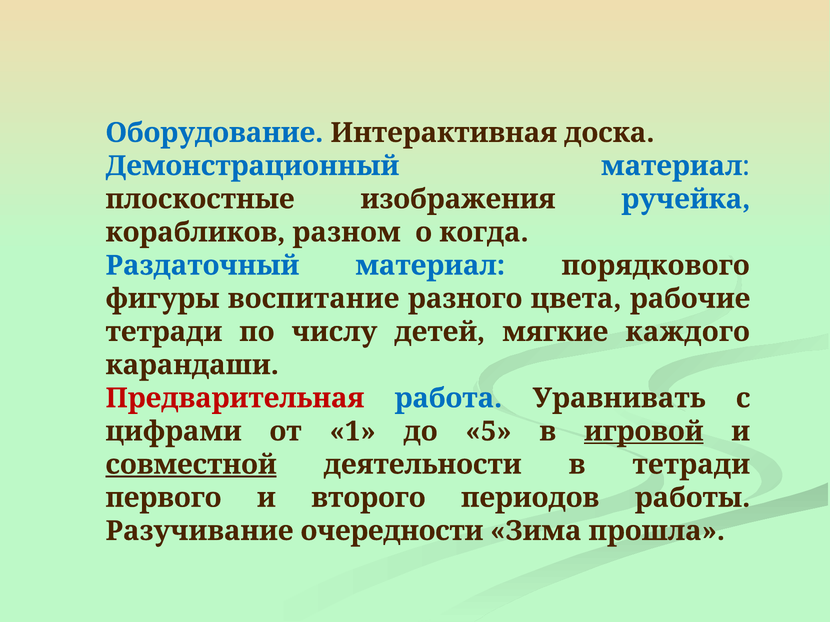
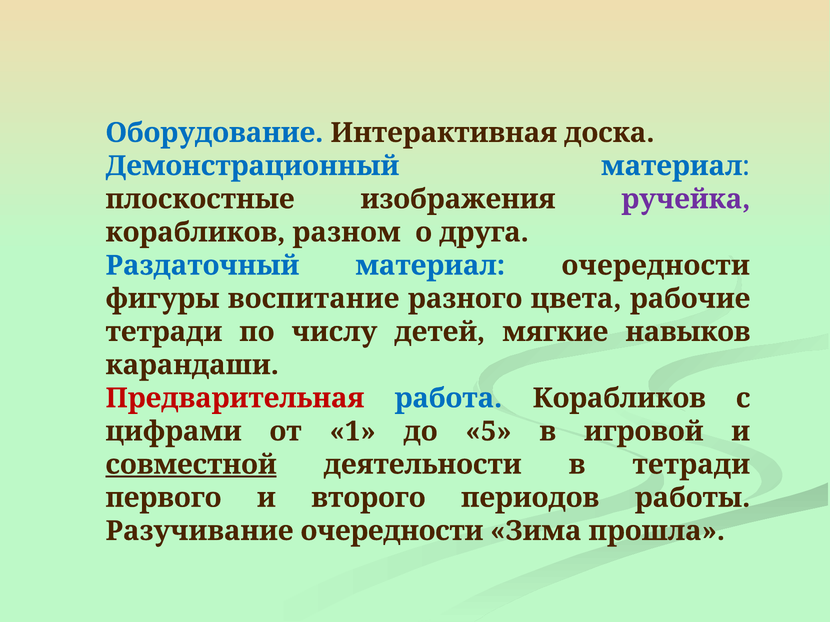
ручейка colour: blue -> purple (686, 199)
когда: когда -> друга (484, 233)
материал порядкового: порядкового -> очередности (656, 266)
каждого: каждого -> навыков (688, 332)
работа Уравнивать: Уравнивать -> Корабликов (619, 399)
игровой underline: present -> none (644, 432)
